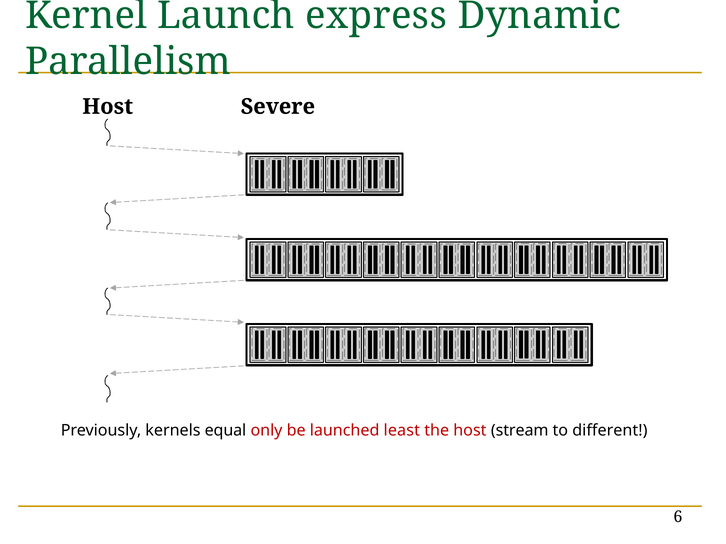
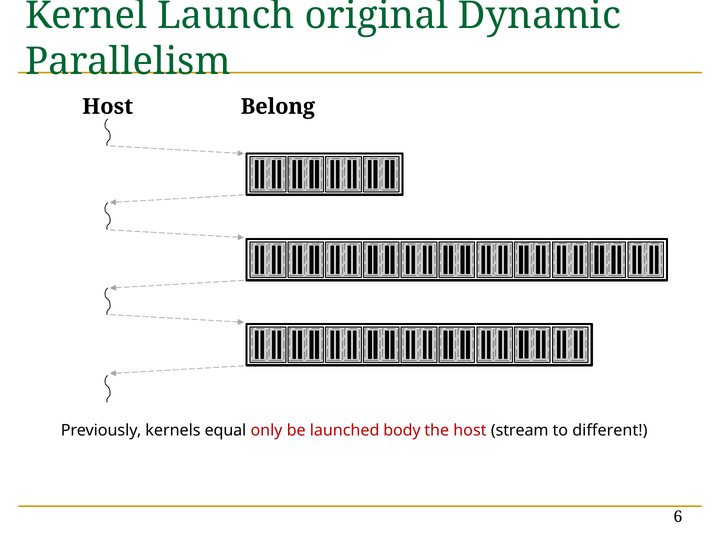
express: express -> original (376, 16)
Severe: Severe -> Belong (278, 107)
least: least -> body (402, 431)
